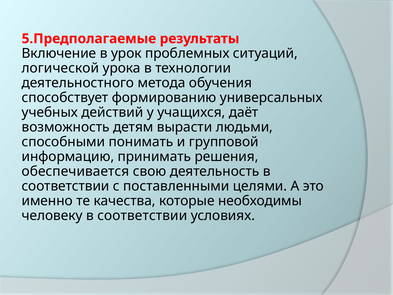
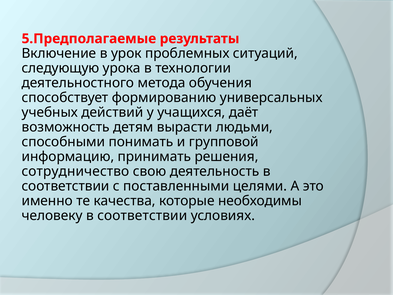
логической: логической -> следующую (60, 68)
обеспечивается: обеспечивается -> сотрудничество (75, 171)
